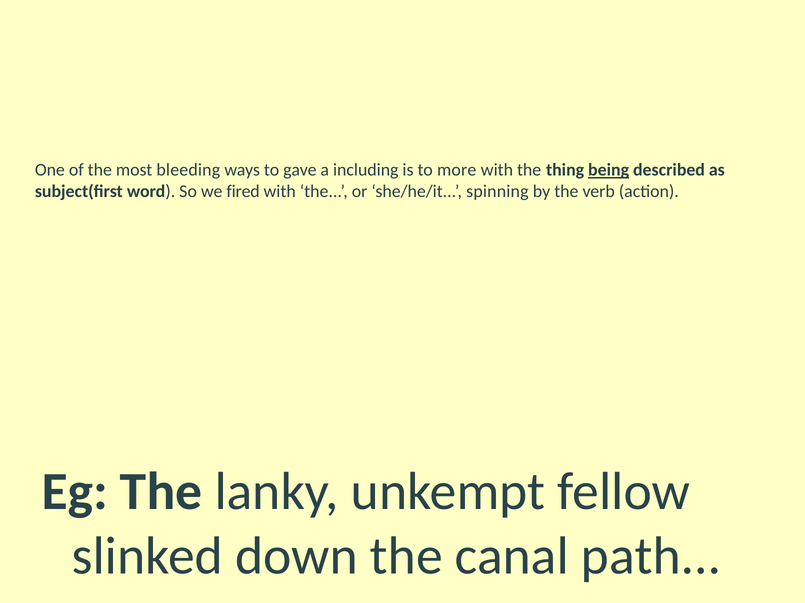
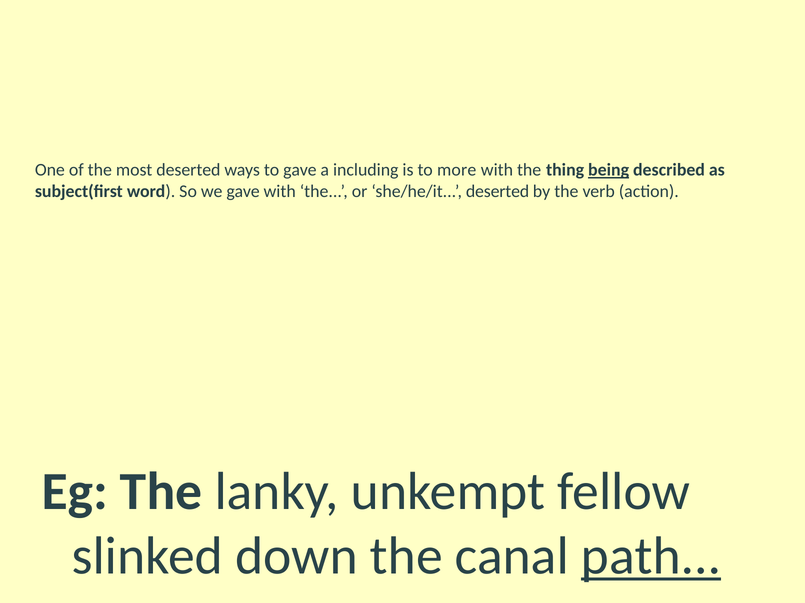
most bleeding: bleeding -> deserted (188, 170)
we fired: fired -> gave (243, 192)
she/he/it spinning: spinning -> deserted (498, 192)
path underline: none -> present (651, 557)
